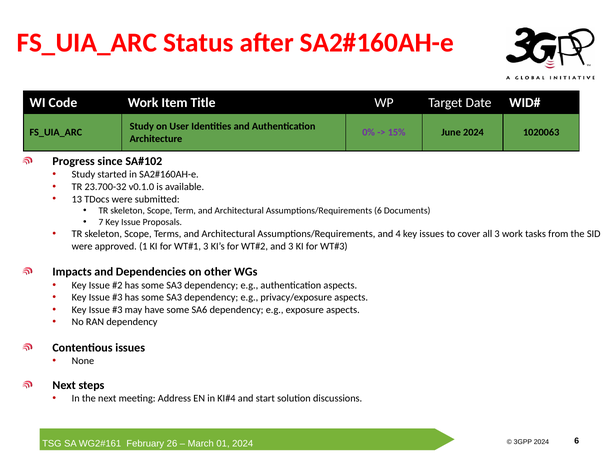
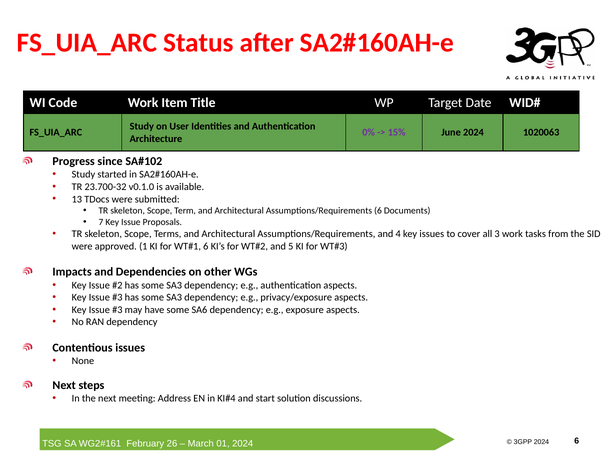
3: 3 -> 6 (206, 246)
and 3: 3 -> 5 (291, 246)
